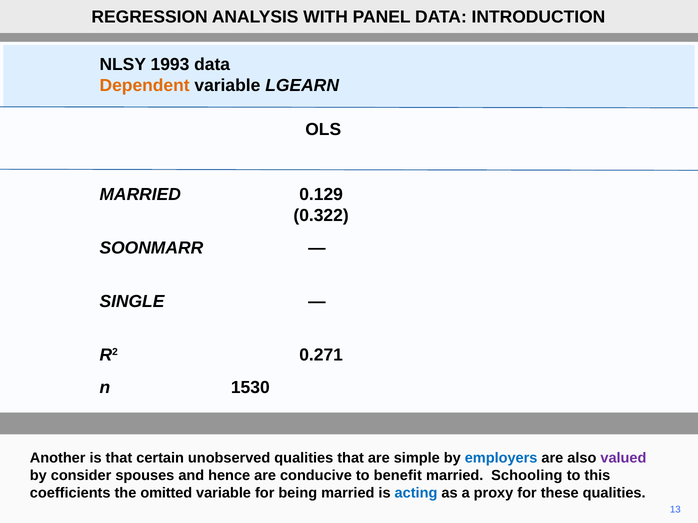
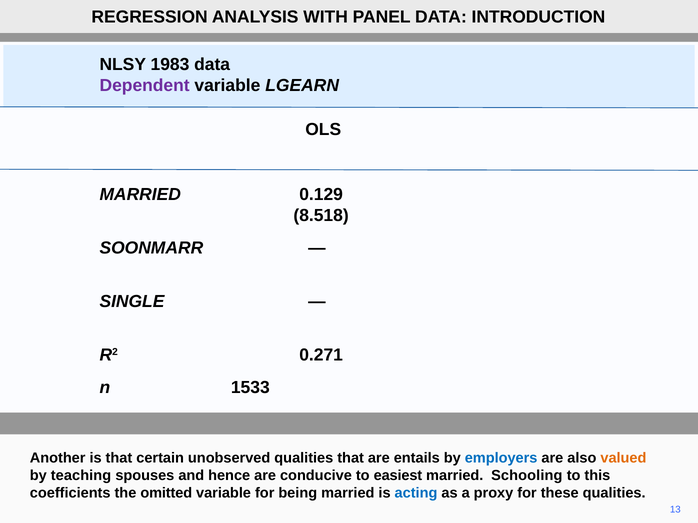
1993: 1993 -> 1983 (170, 64)
Dependent colour: orange -> purple (145, 85)
0.322: 0.322 -> 8.518 (321, 216)
1530: 1530 -> 1533 (250, 388)
simple: simple -> entails (417, 459)
valued colour: purple -> orange (623, 459)
consider: consider -> teaching (81, 476)
benefit: benefit -> easiest (398, 476)
